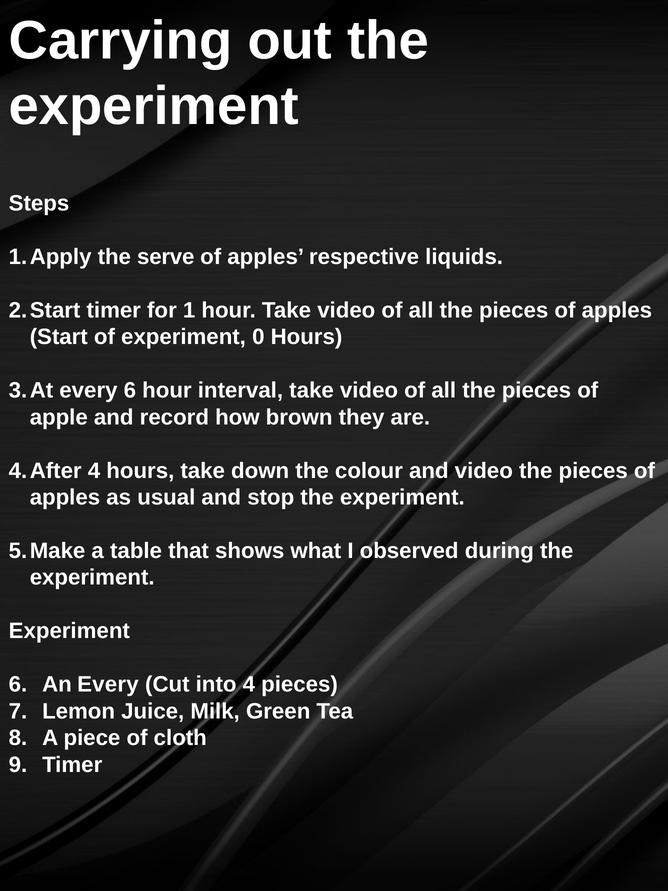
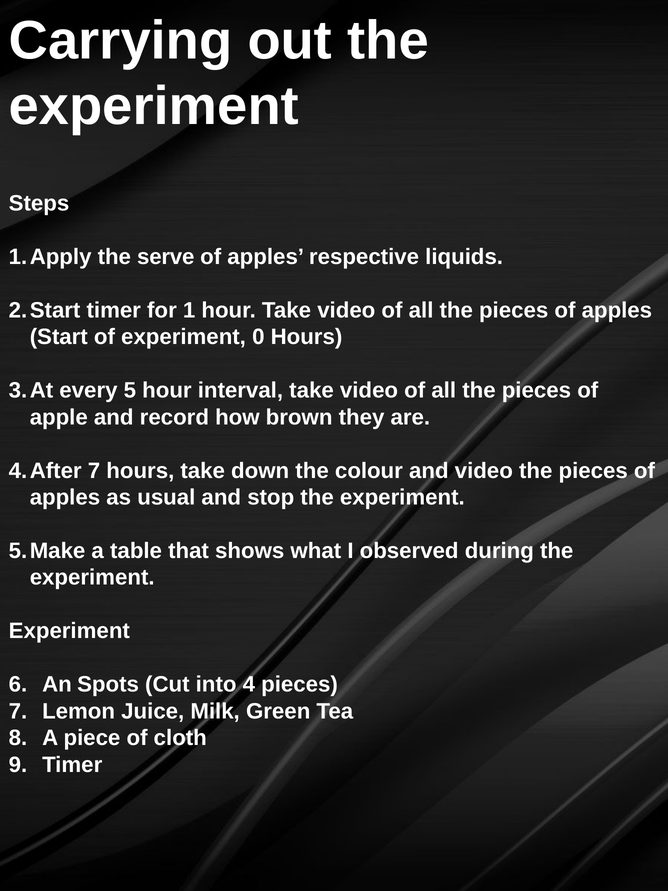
every 6: 6 -> 5 (130, 390)
4: 4 -> 7 (94, 470)
An Every: Every -> Spots (108, 684)
